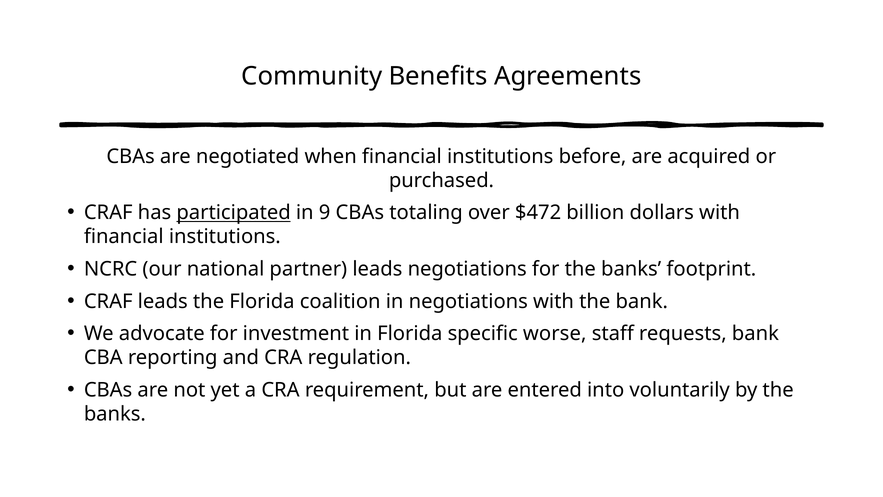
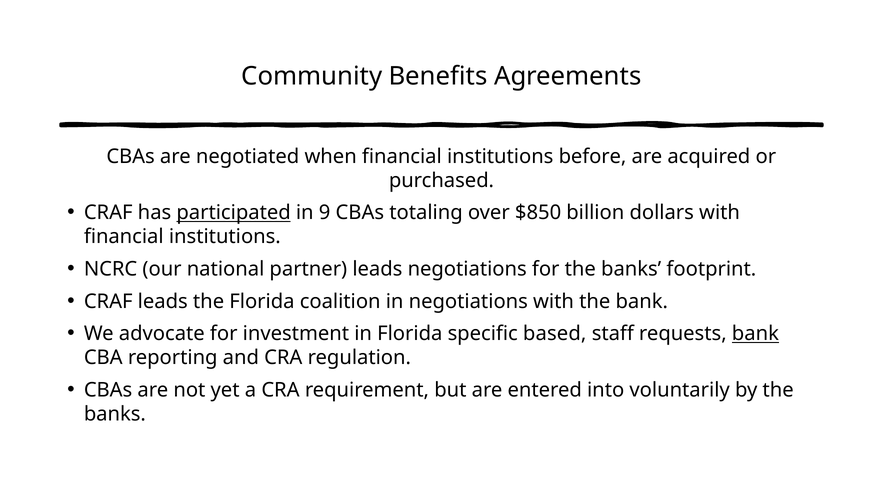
$472: $472 -> $850 (538, 213)
worse: worse -> based (555, 333)
bank underline: none -> present (755, 333)
